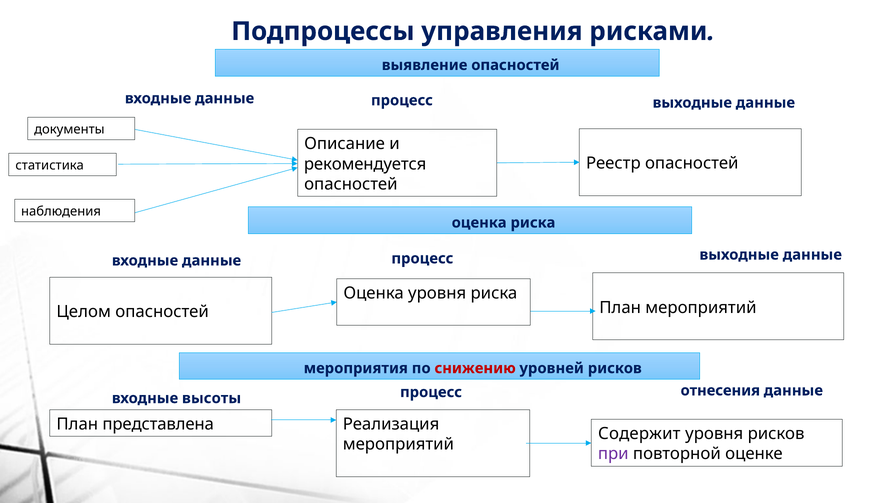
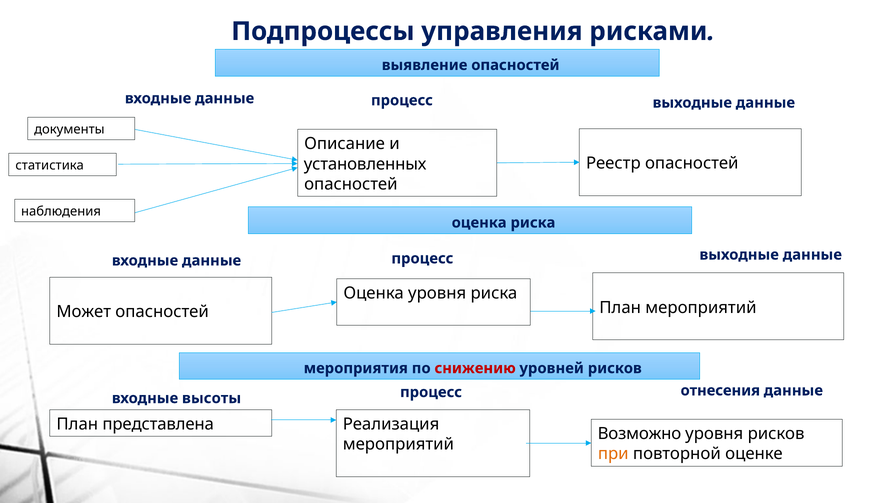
рекомендуется: рекомендуется -> установленных (365, 164)
Целом: Целом -> Может (84, 312)
Содержит: Содержит -> Возможно (639, 434)
при colour: purple -> orange (613, 454)
